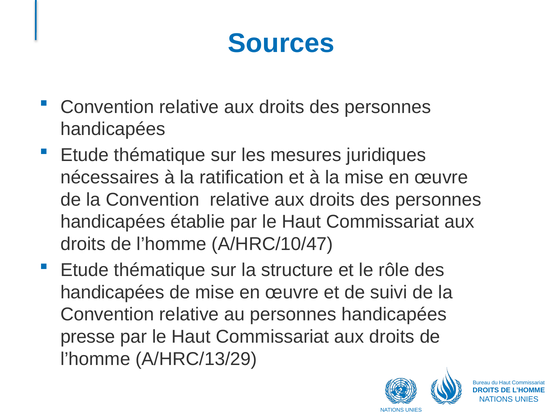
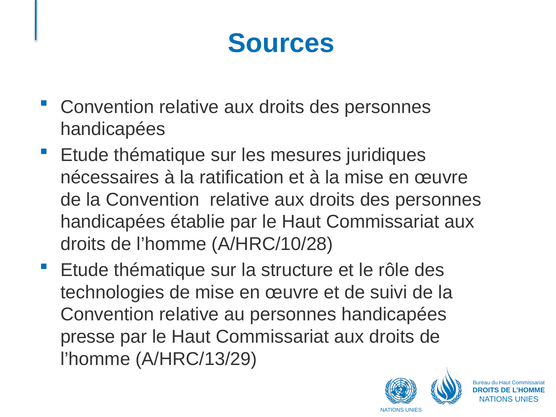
A/HRC/10/47: A/HRC/10/47 -> A/HRC/10/28 (272, 244)
handicapées: handicapées -> technologies (112, 292)
